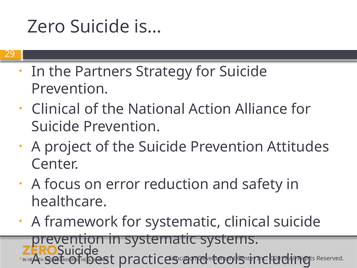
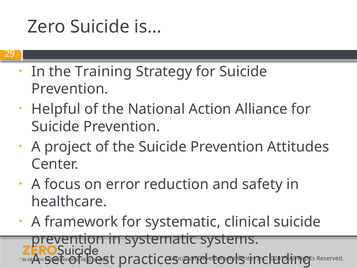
Partners: Partners -> Training (103, 72)
Clinical: Clinical -> Helpful (56, 109)
